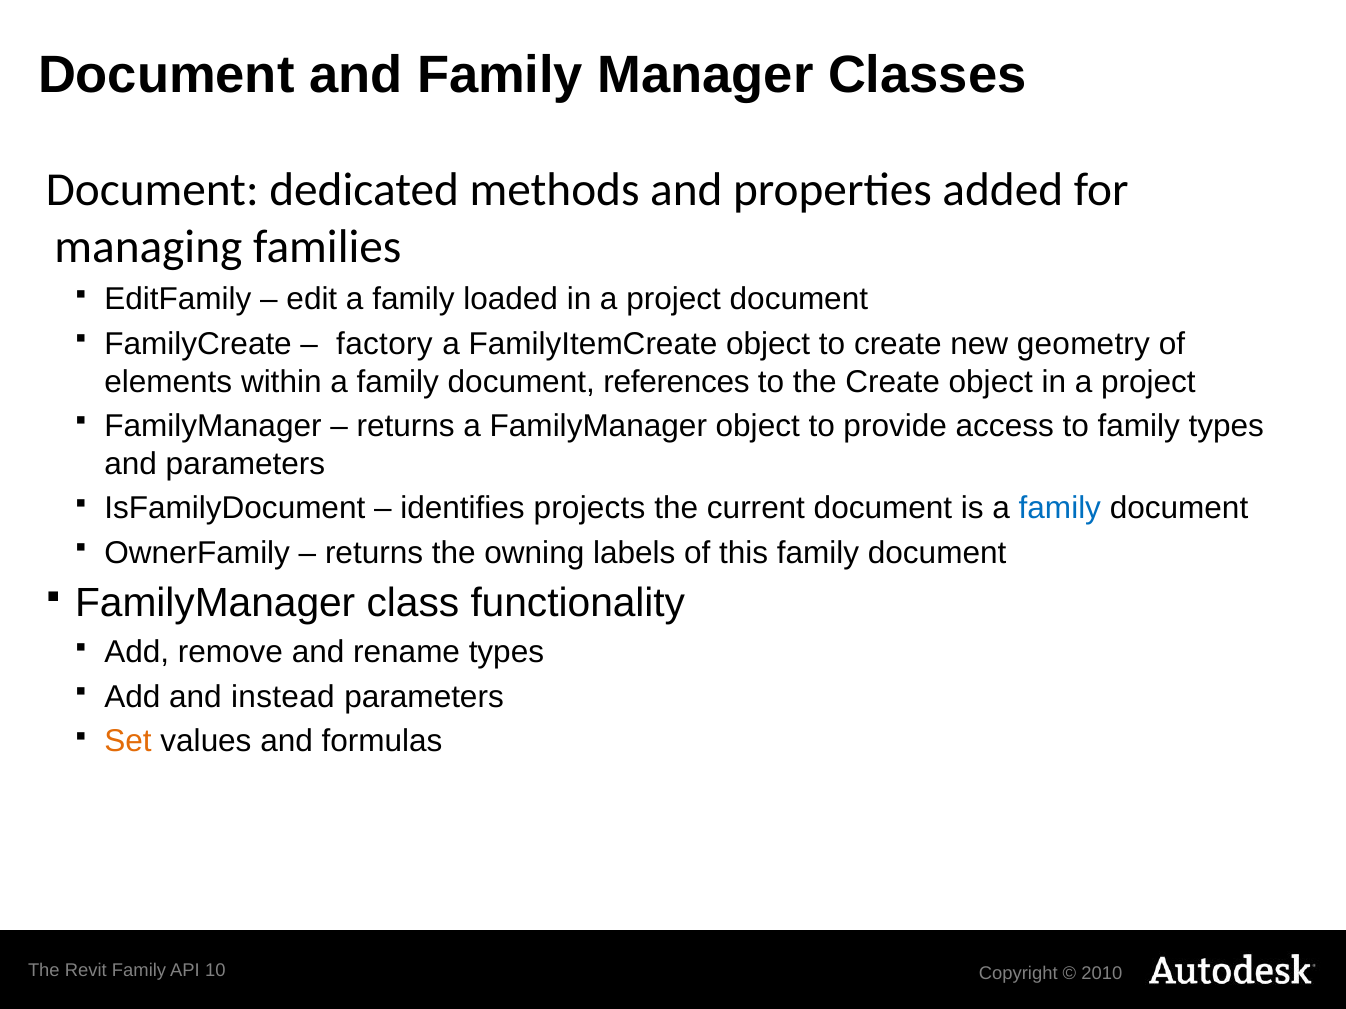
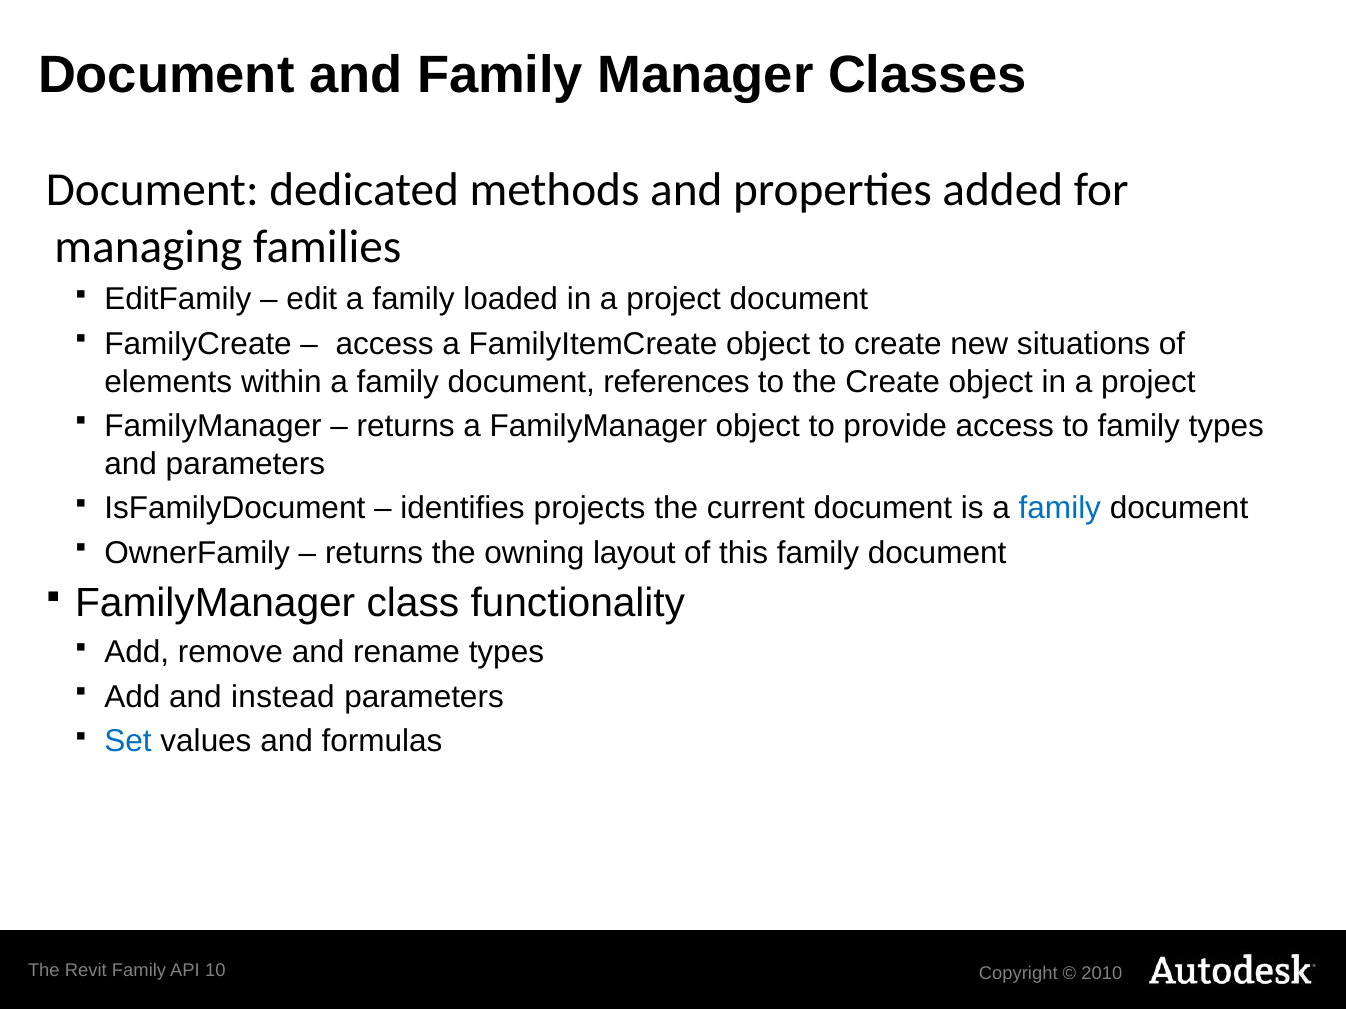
factory: factory -> access (385, 344)
geometry: geometry -> situations (1084, 344)
labels: labels -> layout (634, 553)
Set colour: orange -> blue (128, 741)
